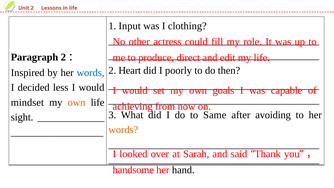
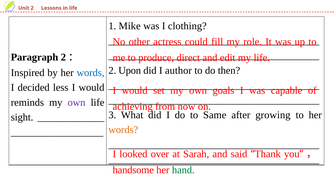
Input: Input -> Mike (130, 26)
Heart: Heart -> Upon (130, 70)
poorly: poorly -> author (178, 70)
mindset: mindset -> reminds (27, 102)
own colour: orange -> purple (77, 102)
avoiding: avoiding -> growing (273, 115)
hand colour: black -> green (183, 170)
